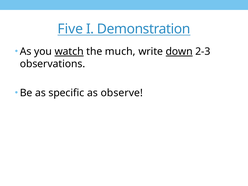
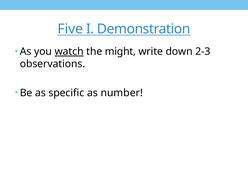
much: much -> might (120, 52)
down underline: present -> none (179, 52)
observe: observe -> number (122, 93)
